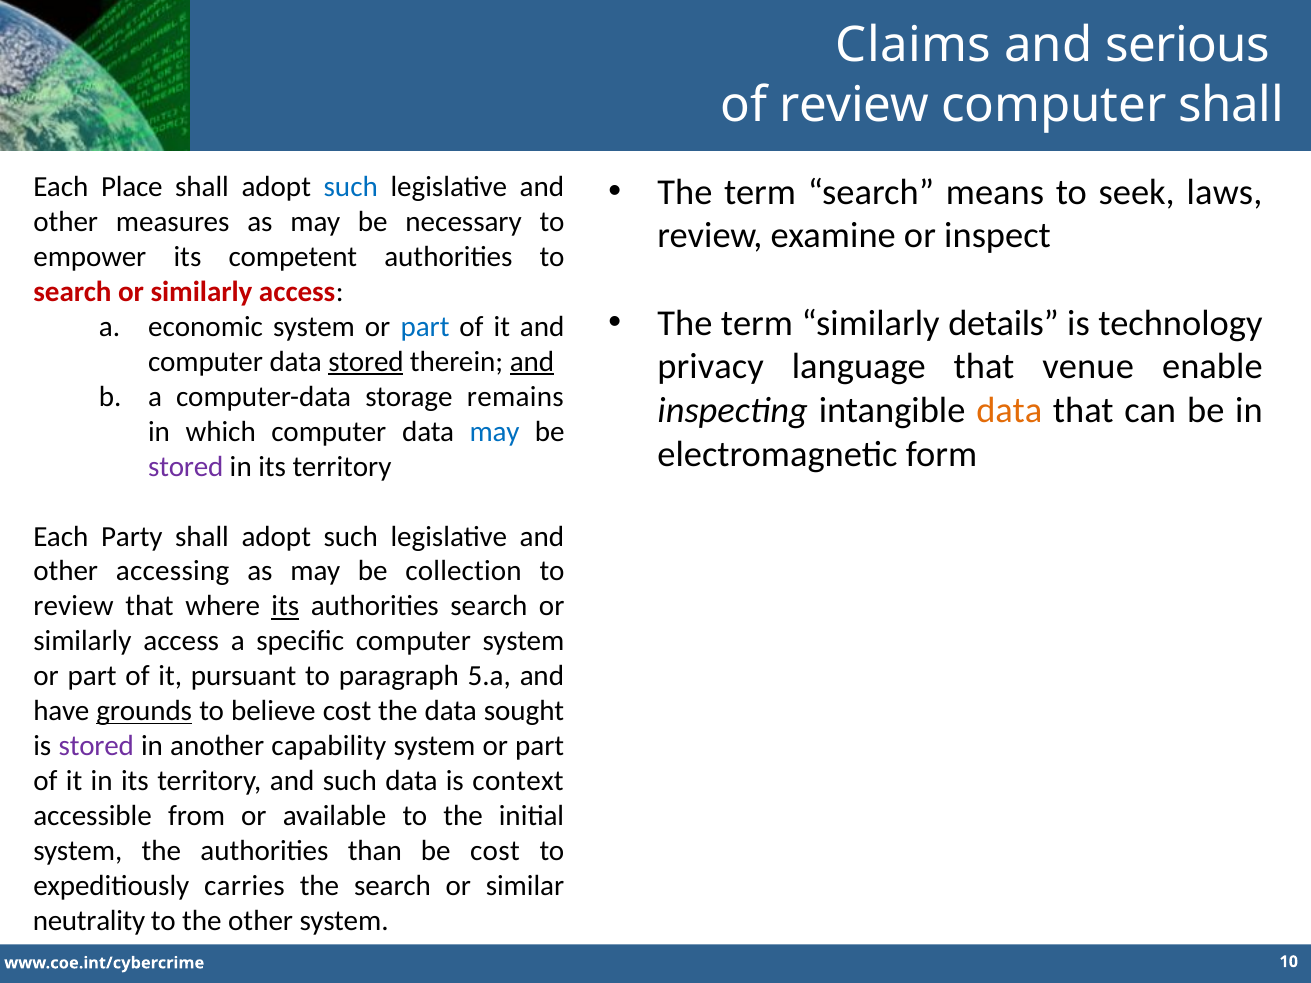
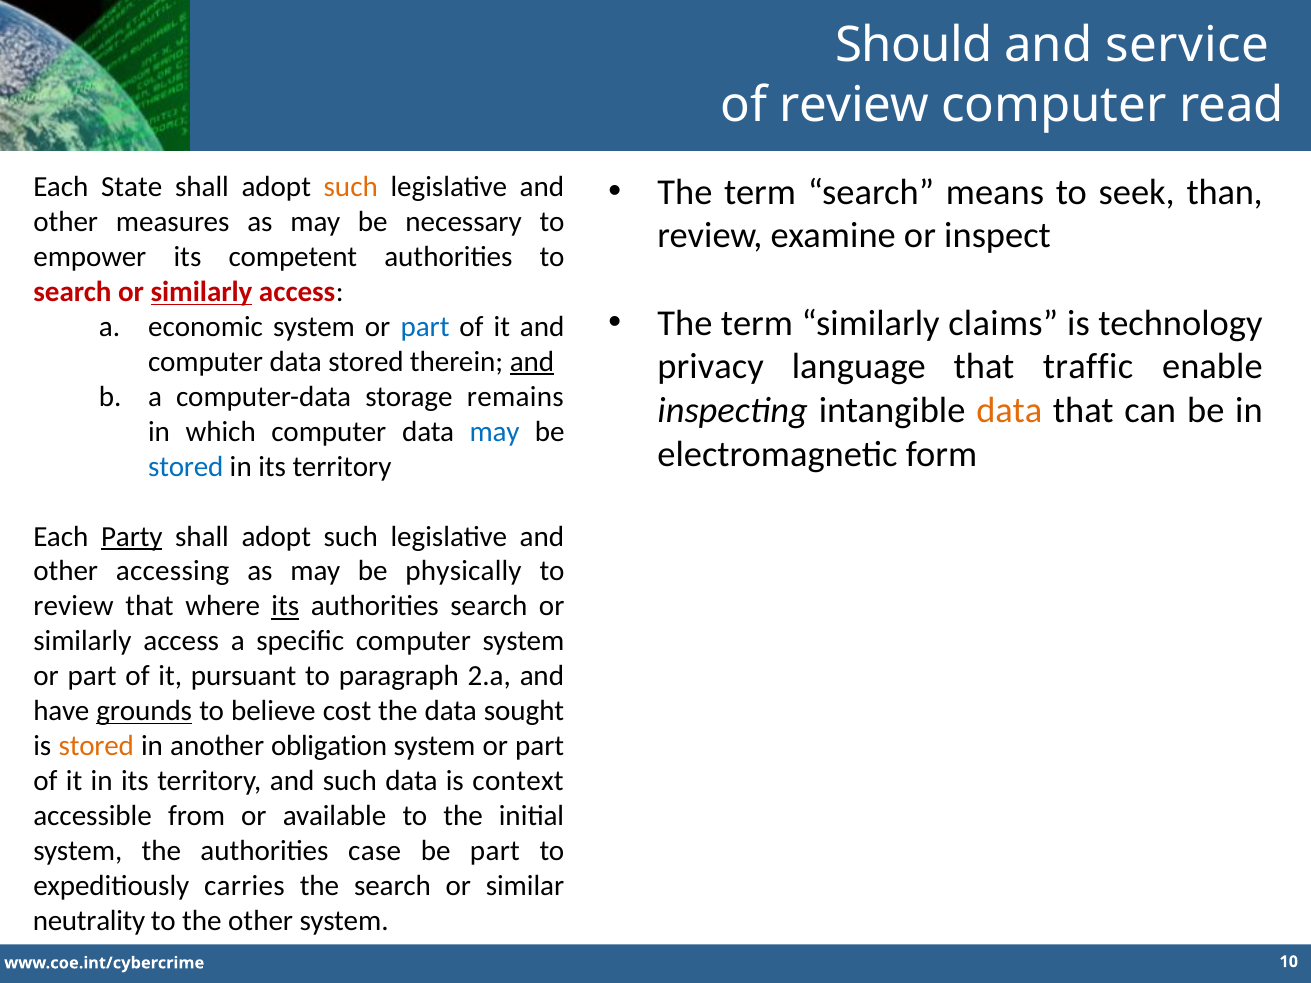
Claims: Claims -> Should (914, 46)
serious: serious -> service (1187, 46)
computer shall: shall -> read (1231, 105)
laws: laws -> than (1225, 192)
Place: Place -> State (132, 187)
such colour: blue -> orange (351, 187)
similarly underline: none -> present (202, 292)
details: details -> claims (1003, 323)
stored underline: present -> none (366, 362)
venue: venue -> traffic (1088, 367)
stored colour: purple -> blue (186, 467)
Party underline: none -> present (132, 537)
collection: collection -> physically (464, 572)
5.a: 5.a -> 2.a (489, 676)
stored colour: purple -> orange (96, 746)
capability: capability -> obligation (329, 746)
than: than -> case (375, 851)
be cost: cost -> part (495, 851)
